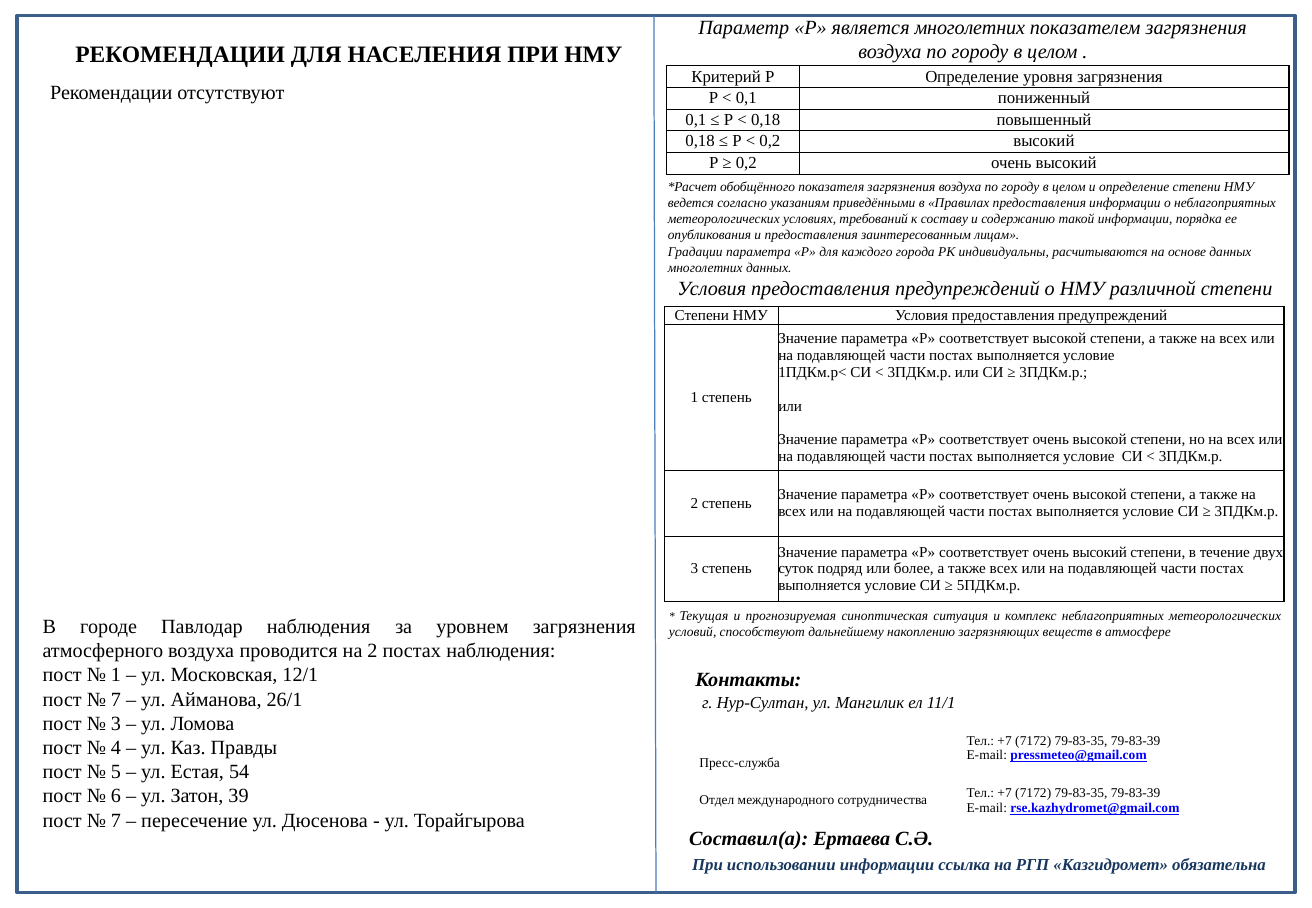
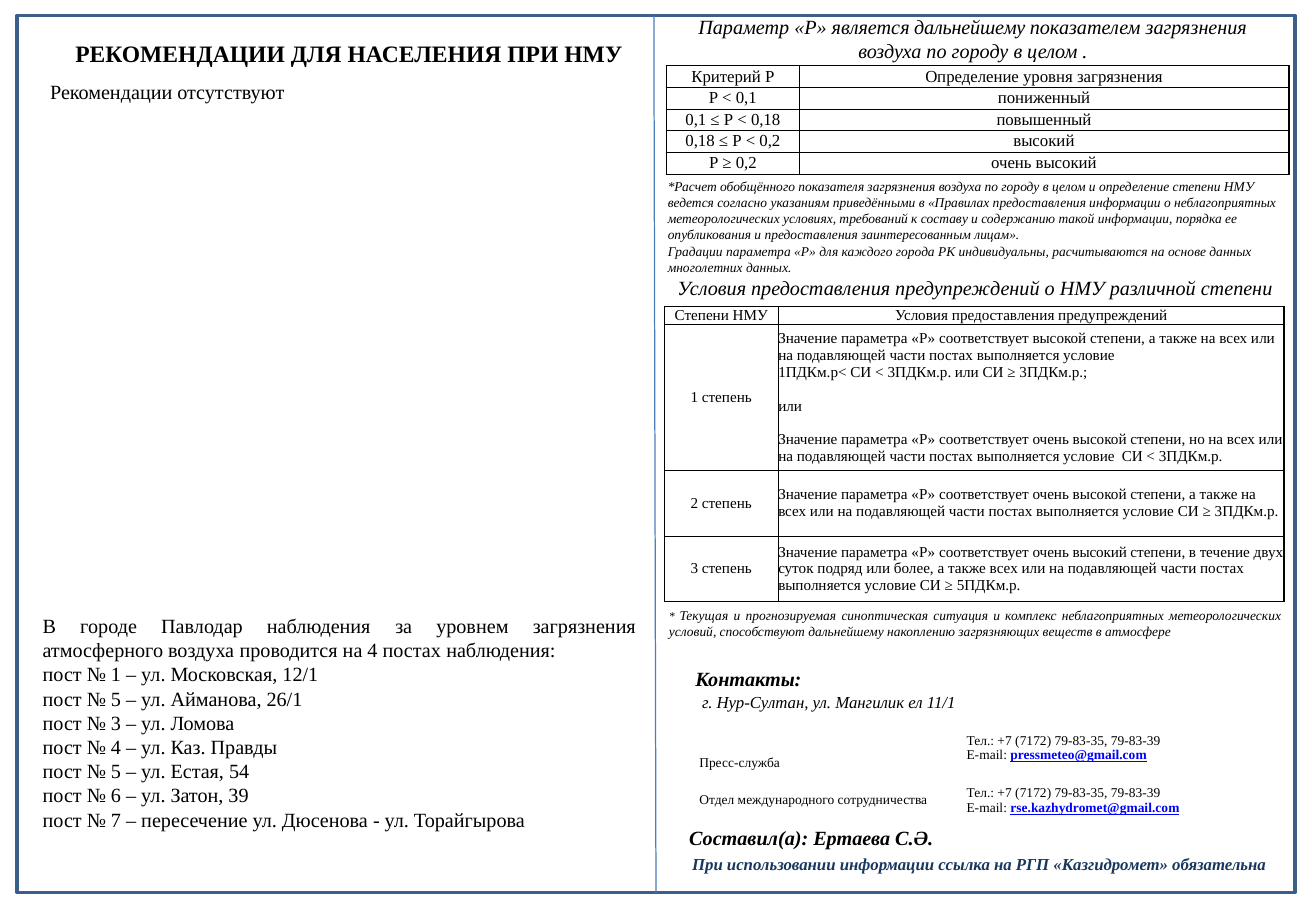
является многолетних: многолетних -> дальнейшему (970, 28)
на 2: 2 -> 4 (372, 651)
7: 7 -> 5 (116, 700)
